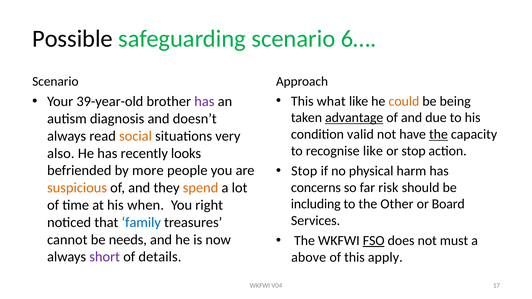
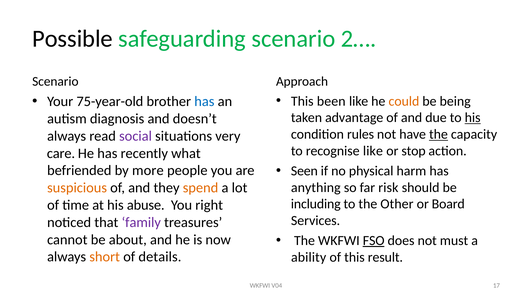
6…: 6… -> 2… (359, 39)
what: what -> been (331, 101)
39-year-old: 39-year-old -> 75-year-old (110, 102)
has colour: purple -> blue (204, 102)
advantage underline: present -> none (354, 118)
his underline: none -> present (473, 118)
valid: valid -> rules (361, 134)
social colour: orange -> purple (136, 136)
also: also -> care (61, 153)
looks: looks -> what (186, 153)
Stop: Stop -> Seen (304, 171)
concerns: concerns -> anything (316, 188)
when: when -> abuse (146, 205)
family colour: blue -> purple (141, 223)
needs: needs -> about (128, 240)
short colour: purple -> orange (105, 257)
above: above -> ability (309, 257)
apply: apply -> result (385, 257)
